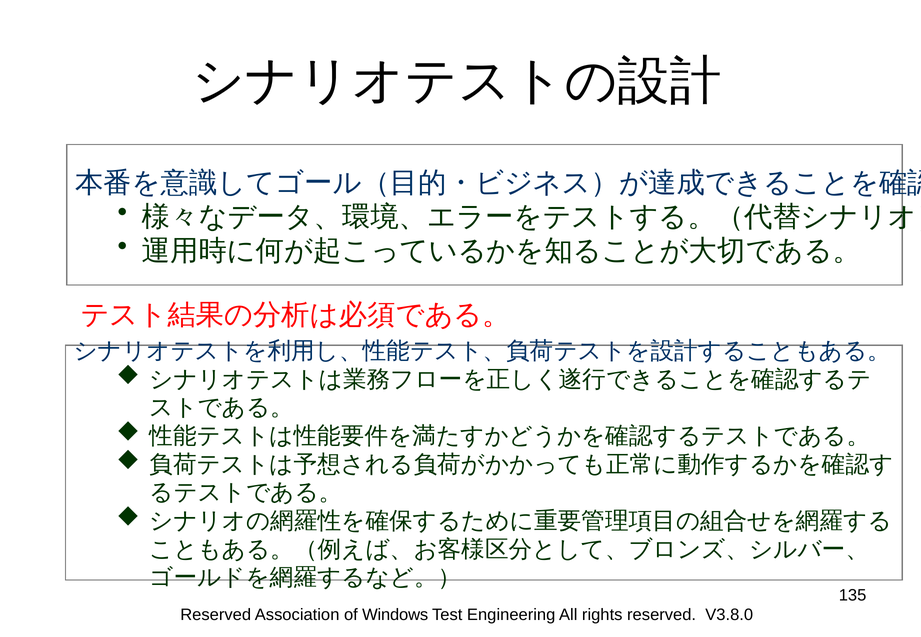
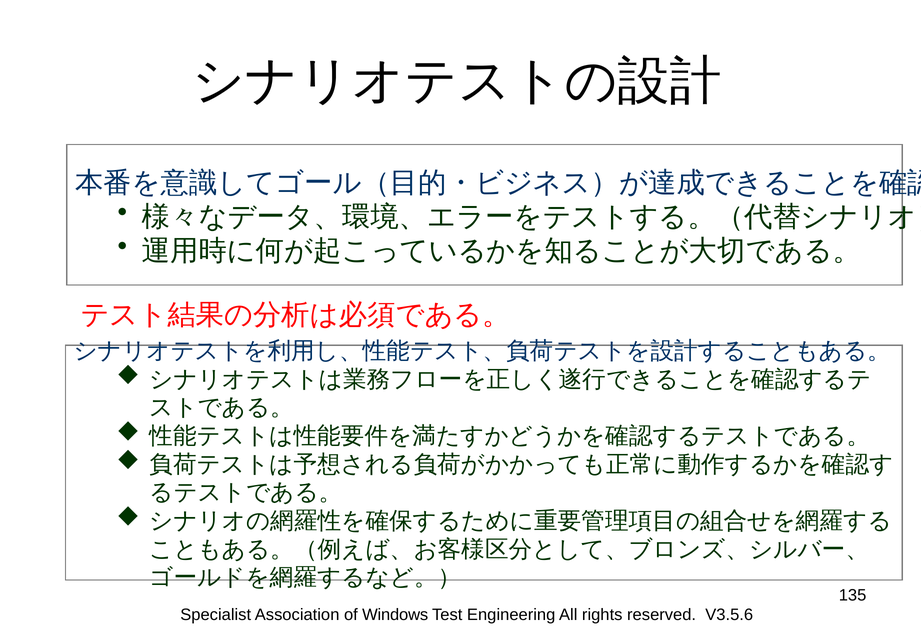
Reserved: Reserved -> Specialist (216, 615)
V3.8.0: V3.8.0 -> V3.5.6 (729, 615)
